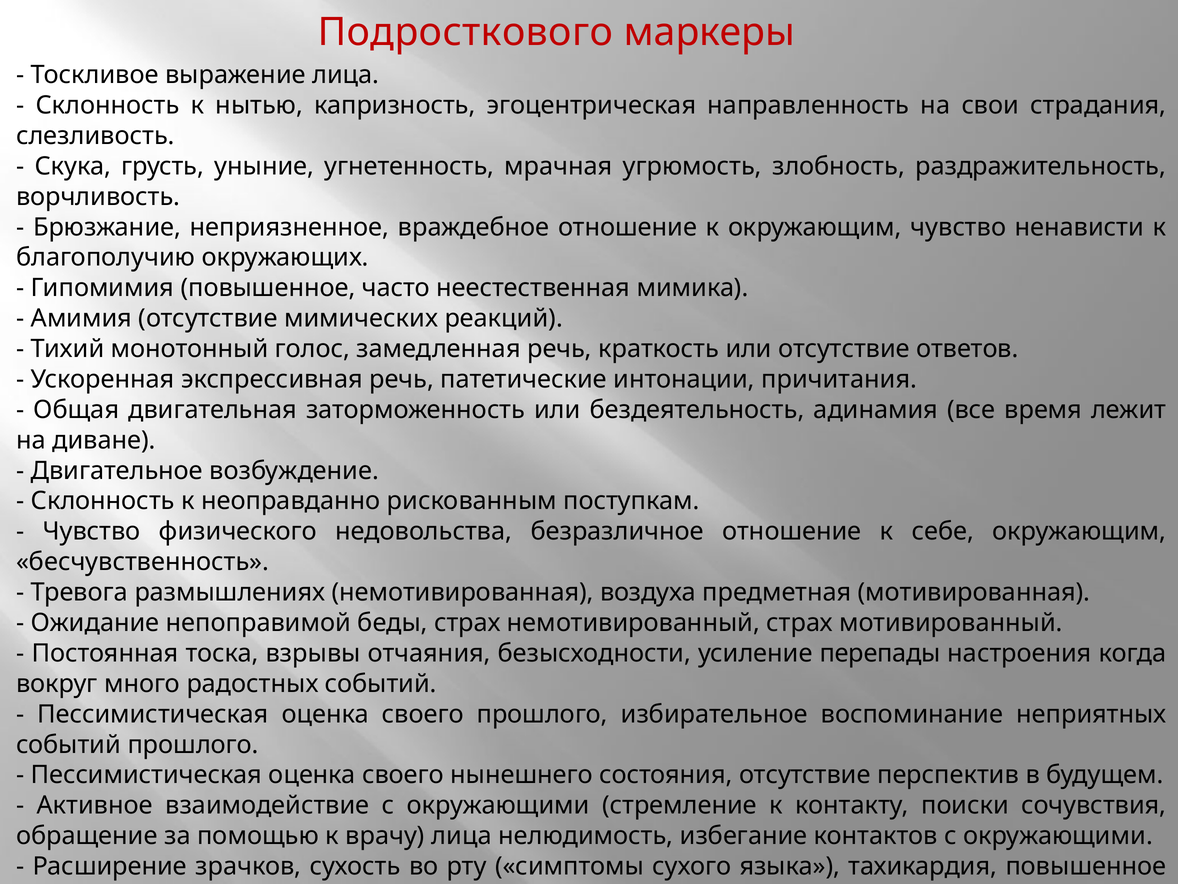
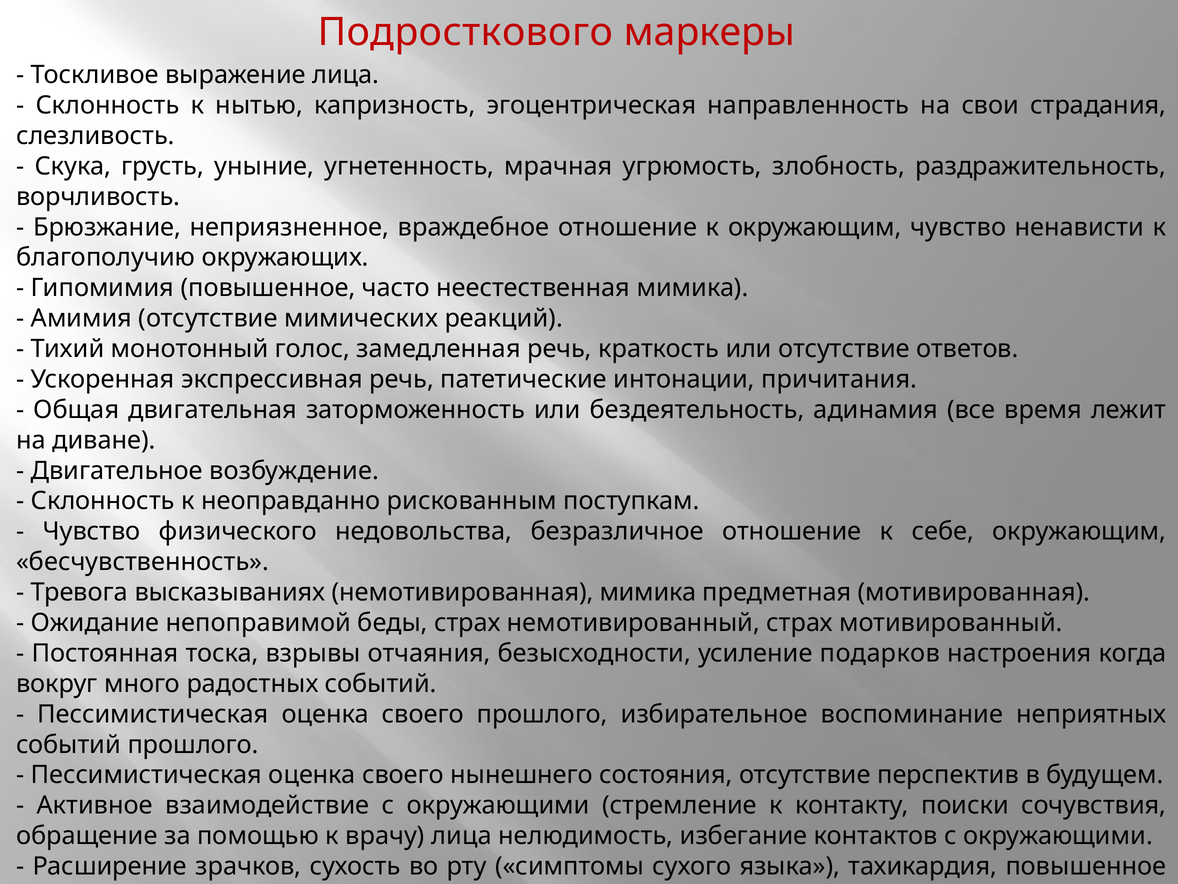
размышлениях: размышлениях -> высказываниях (230, 592)
немотивированная воздуха: воздуха -> мимика (648, 592)
перепады: перепады -> подарков (880, 653)
